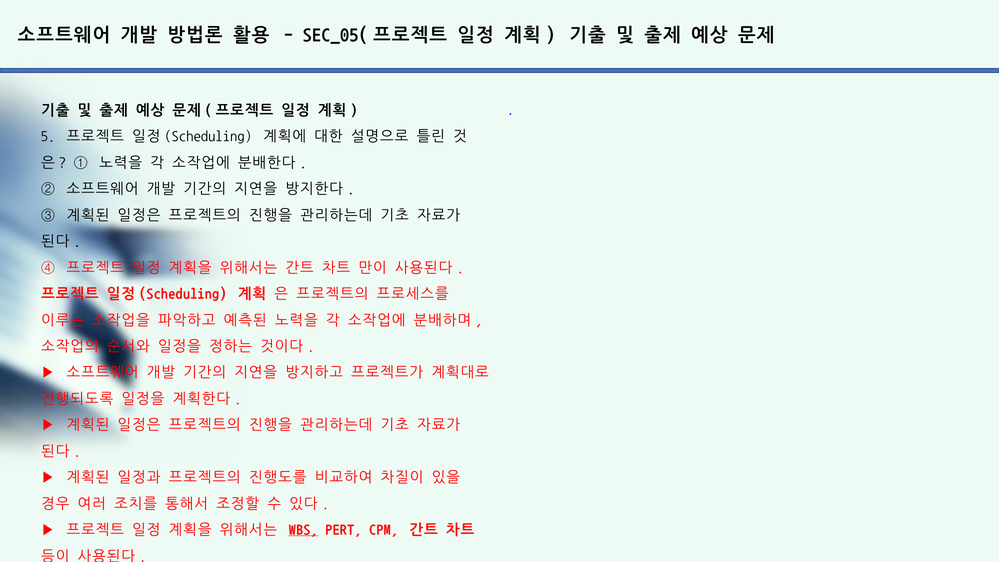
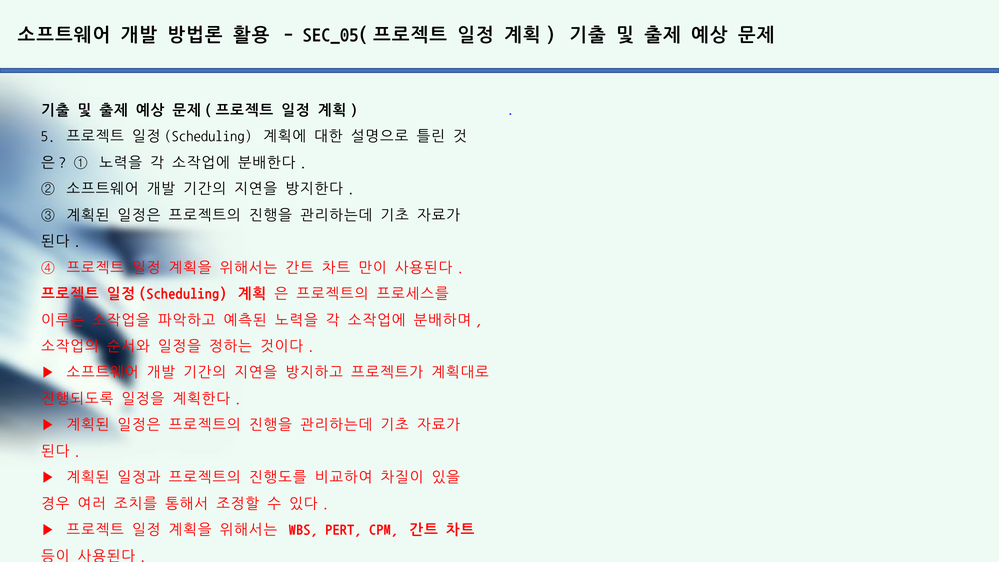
WBS underline: present -> none (303, 529)
